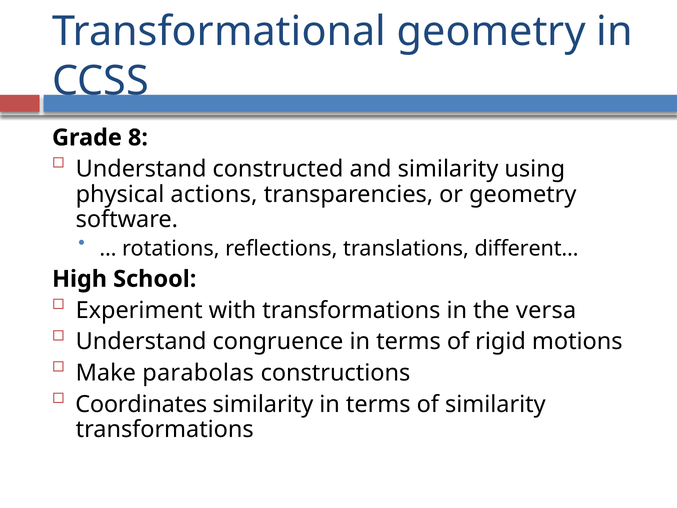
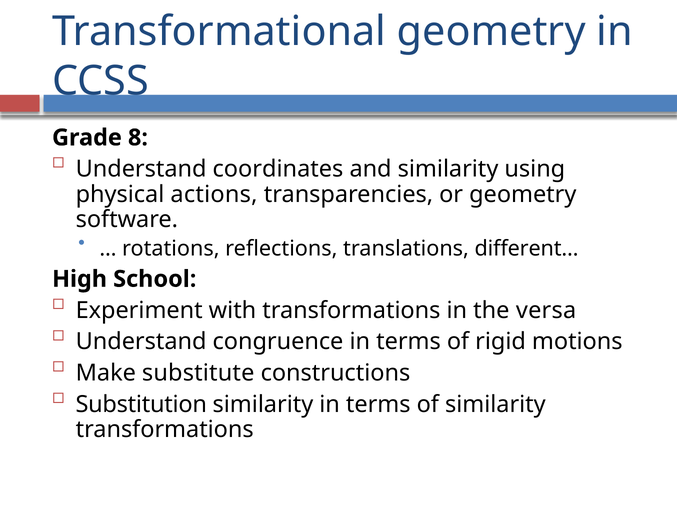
constructed: constructed -> coordinates (278, 169)
parabolas: parabolas -> substitute (198, 373)
Coordinates: Coordinates -> Substitution (141, 404)
